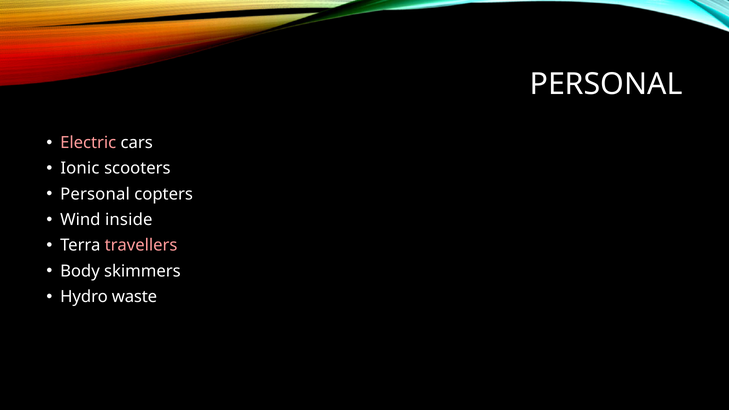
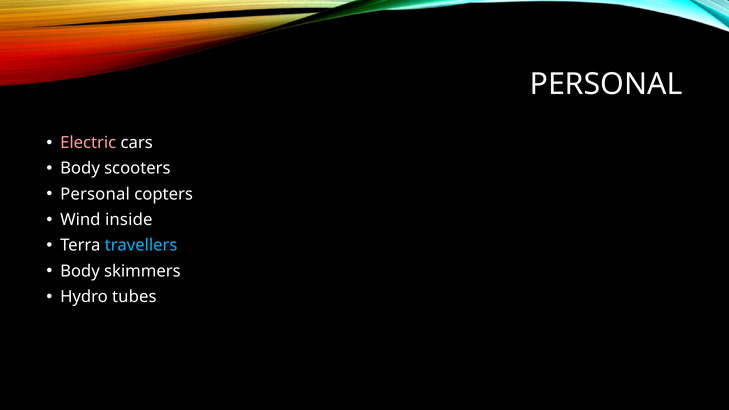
Ionic: Ionic -> Body (80, 168)
travellers colour: pink -> light blue (141, 245)
waste: waste -> tubes (134, 297)
